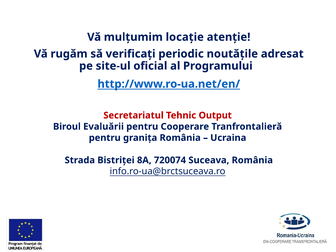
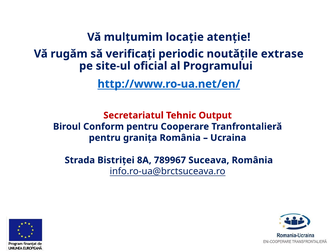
adresat: adresat -> extrase (282, 54)
Evaluării: Evaluării -> Conform (104, 127)
720074: 720074 -> 789967 (170, 160)
